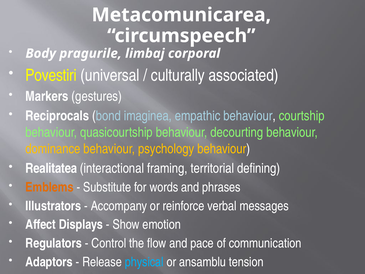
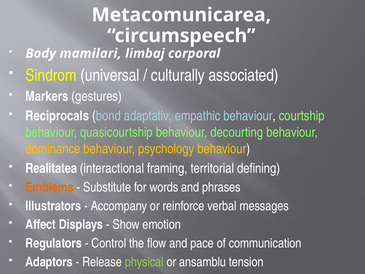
pragurile: pragurile -> mamilari (91, 53)
Povestiri: Povestiri -> Sindrom (51, 75)
imaginea: imaginea -> adaptativ (148, 116)
physical colour: light blue -> light green (144, 262)
